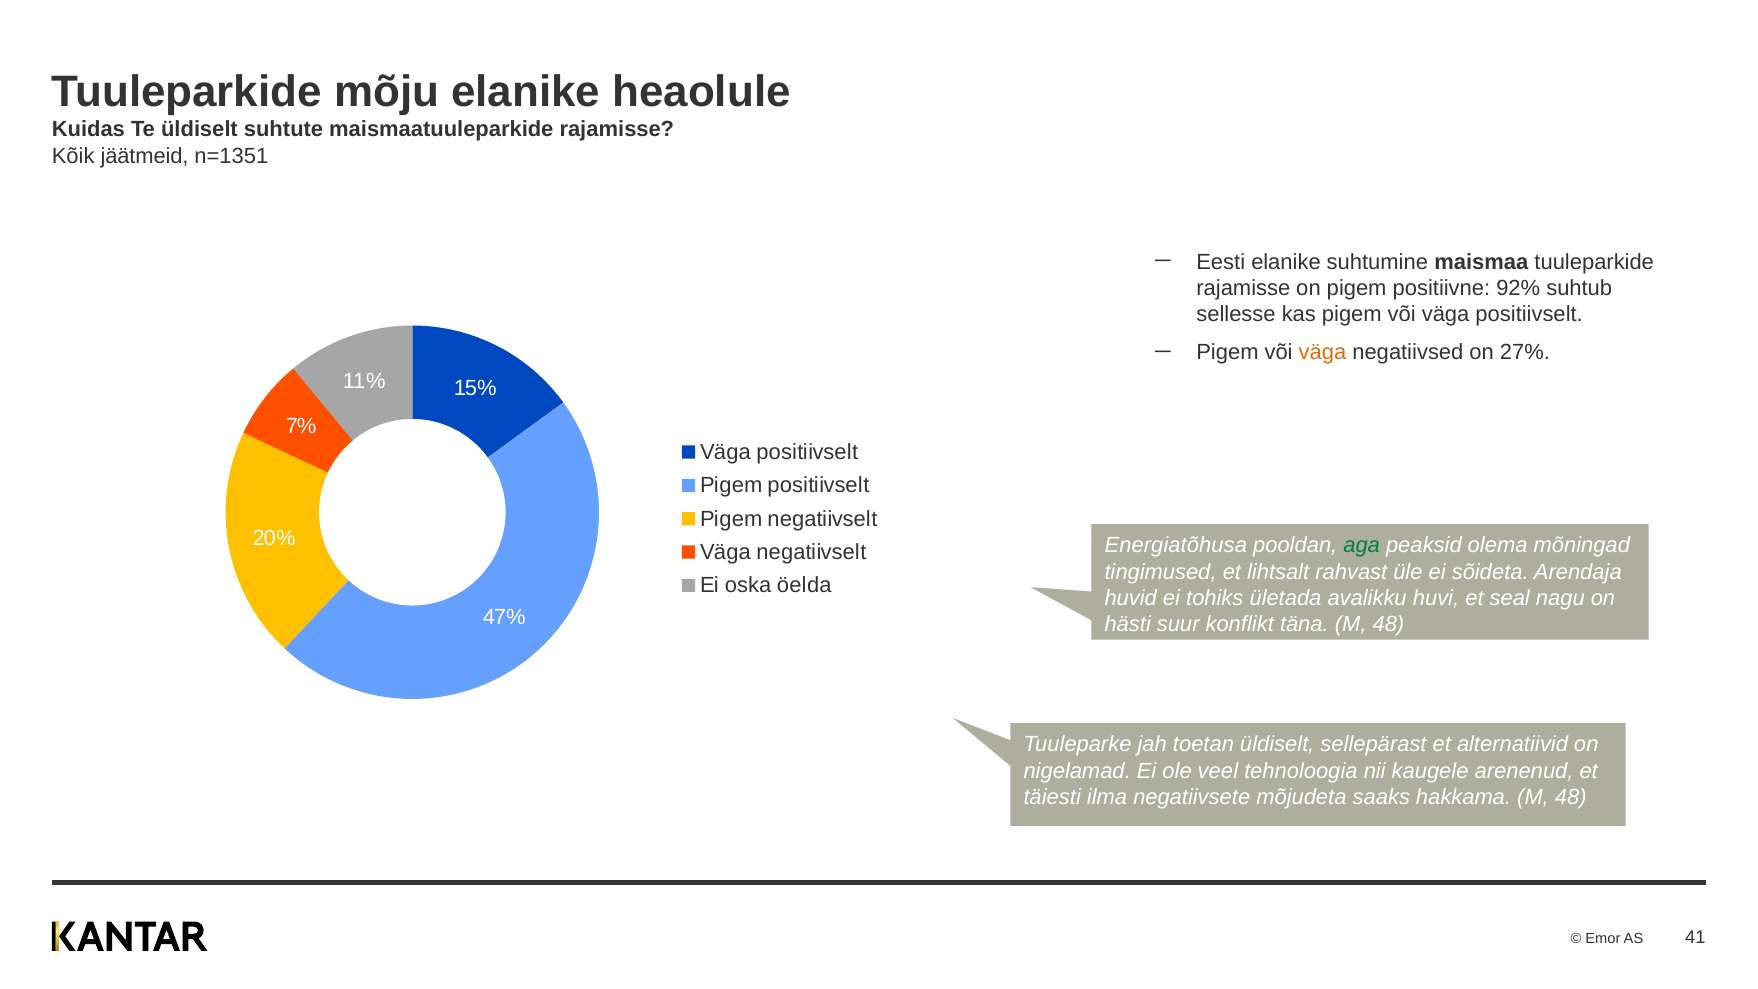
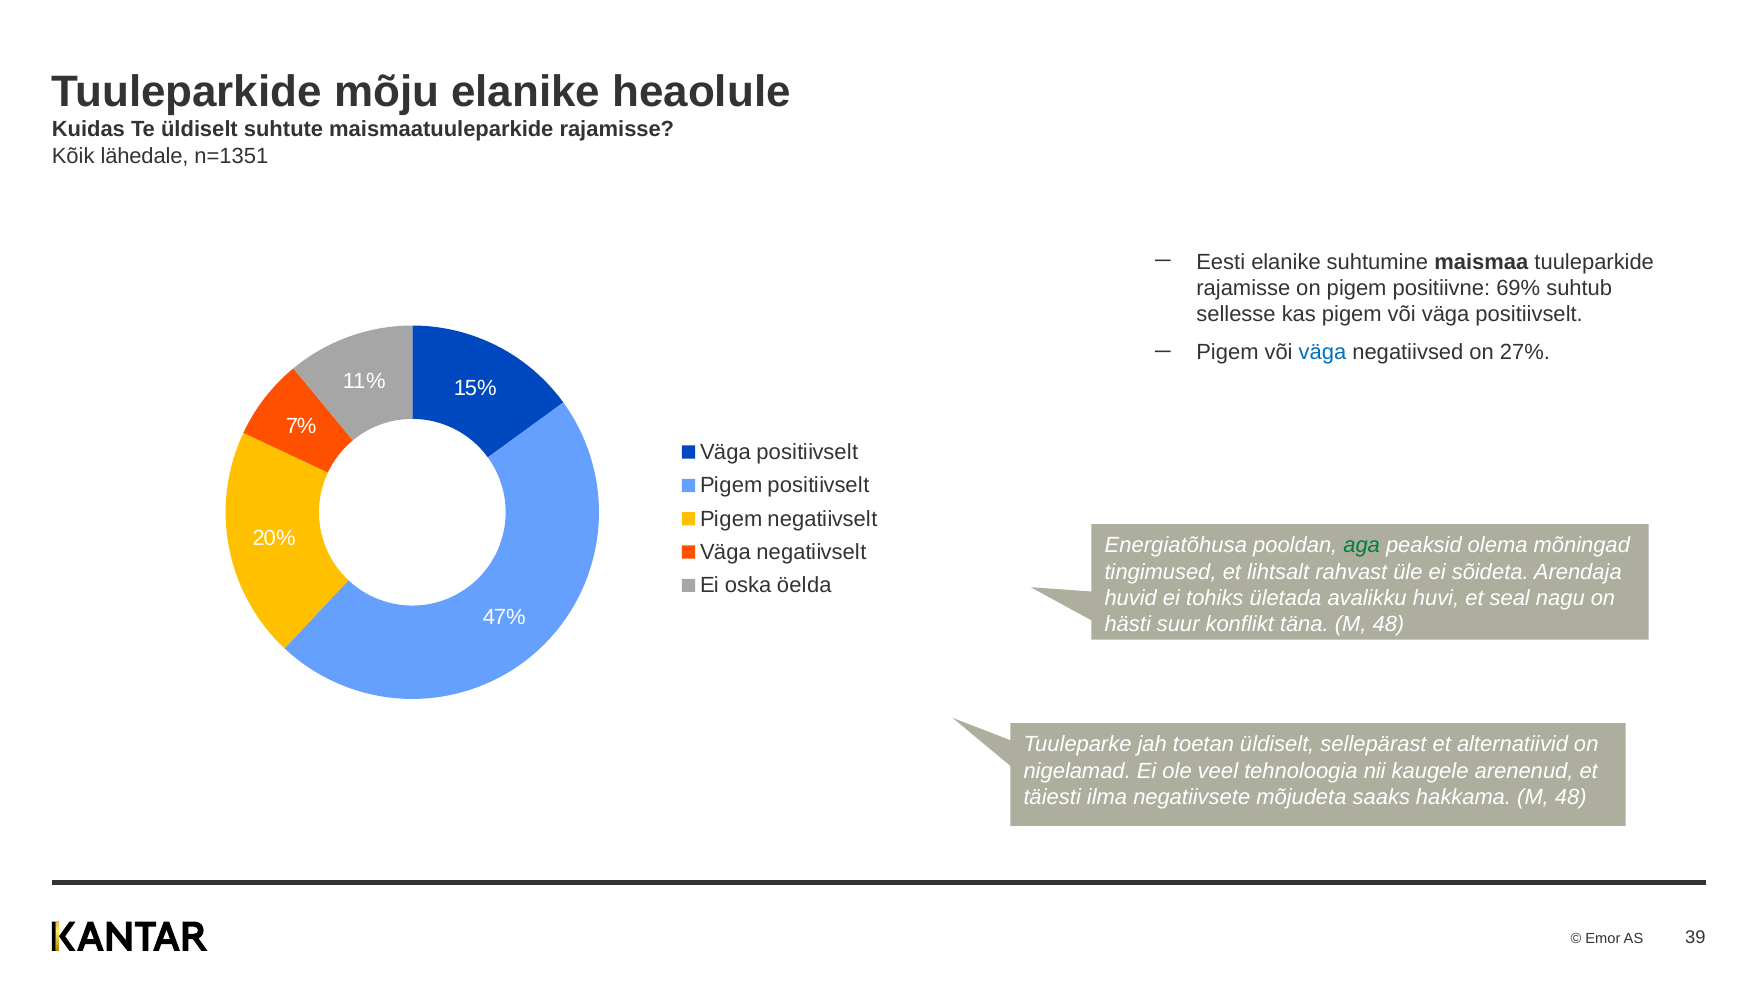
jäätmeid: jäätmeid -> lähedale (145, 156)
92%: 92% -> 69% (1518, 288)
väga colour: orange -> blue (1323, 352)
41: 41 -> 39 (1695, 937)
